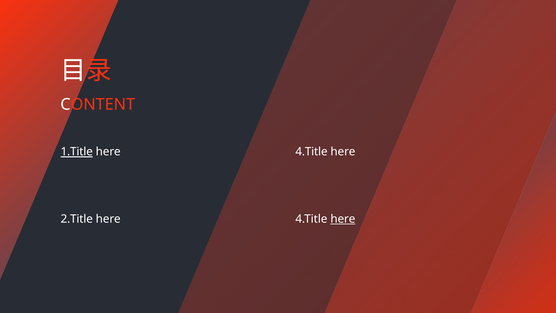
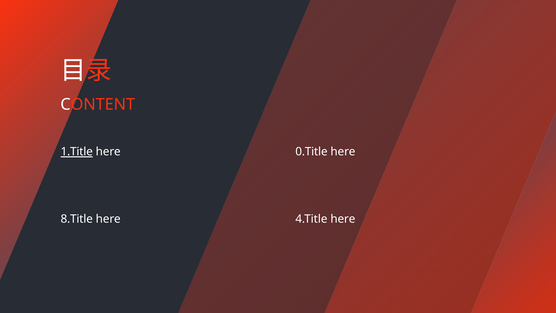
4.Title: 4.Title -> 0.Title (311, 152)
2.Title: 2.Title -> 8.Title (77, 219)
here underline: present -> none (343, 219)
